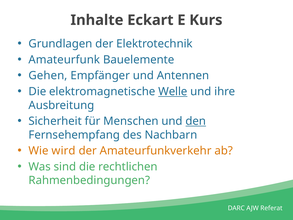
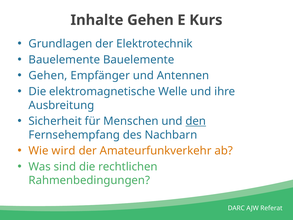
Inhalte Eckart: Eckart -> Gehen (150, 20)
Amateurfunk: Amateurfunk -> Bauelemente (64, 60)
Welle underline: present -> none (173, 91)
